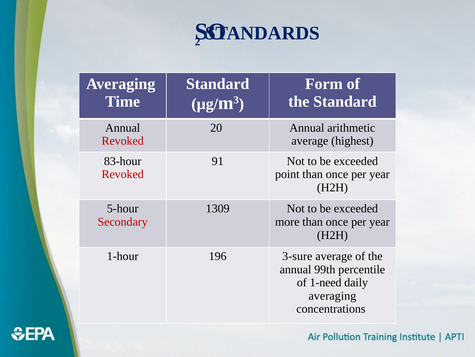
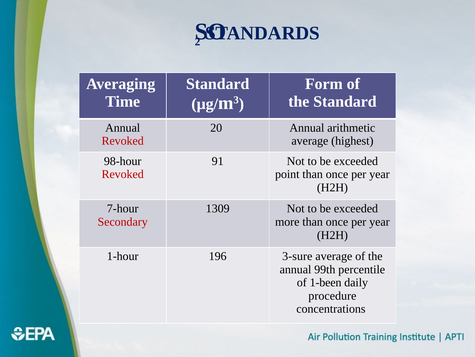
83-hour: 83-hour -> 98-hour (123, 161)
5-hour: 5-hour -> 7-hour (123, 208)
1-need: 1-need -> 1-been (326, 282)
averaging: averaging -> procedure (332, 295)
